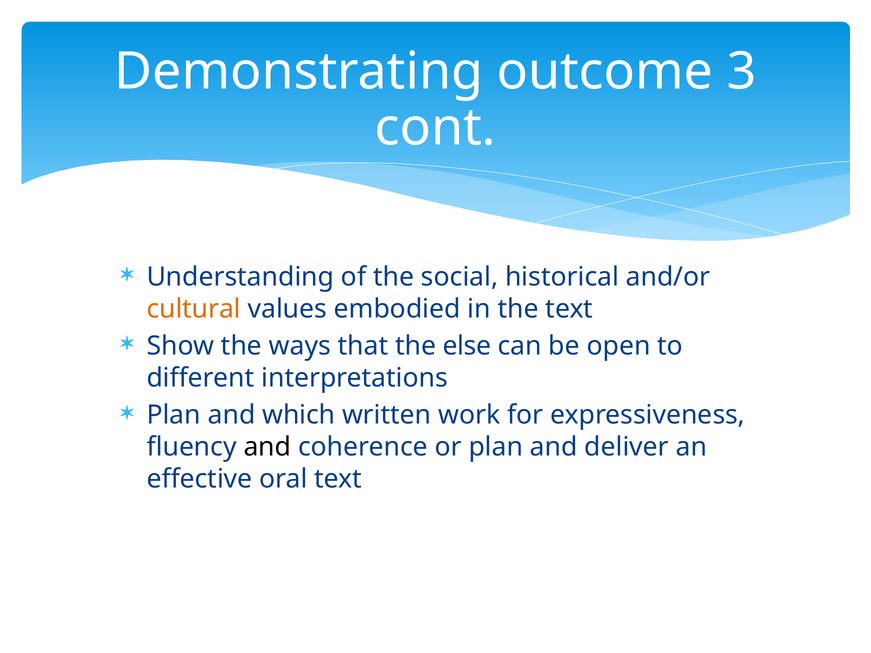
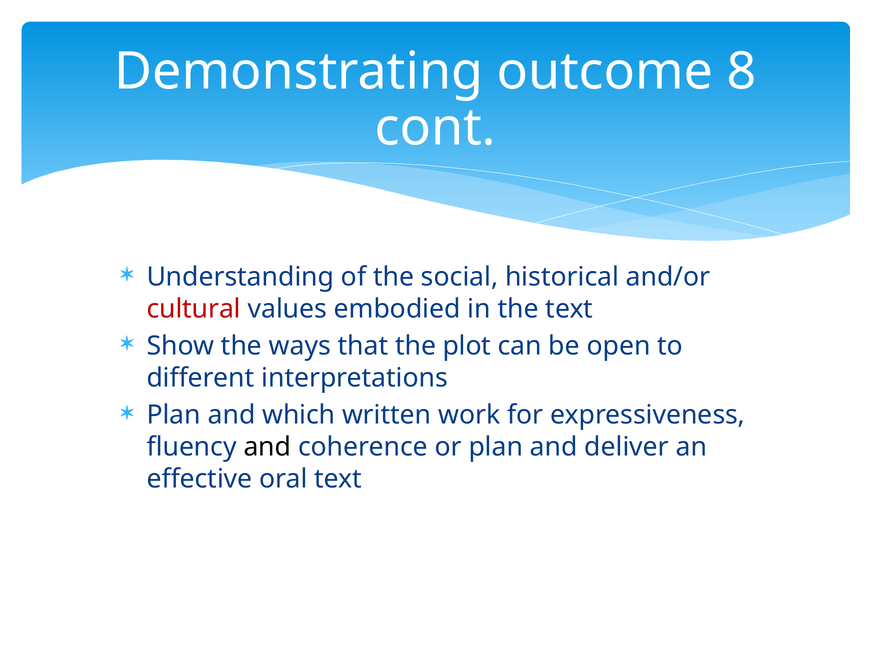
3: 3 -> 8 (742, 71)
cultural colour: orange -> red (194, 309)
else: else -> plot (467, 346)
